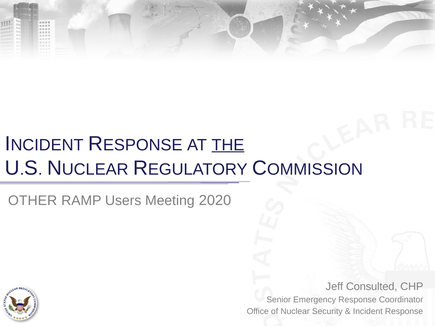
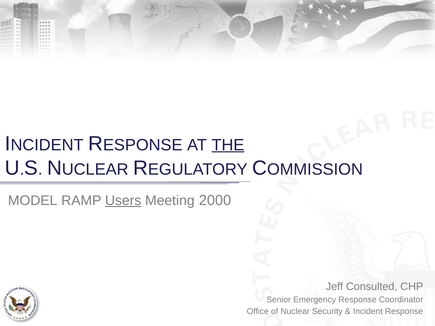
OTHER: OTHER -> MODEL (33, 201)
Users underline: none -> present (123, 201)
2020: 2020 -> 2000 (215, 200)
